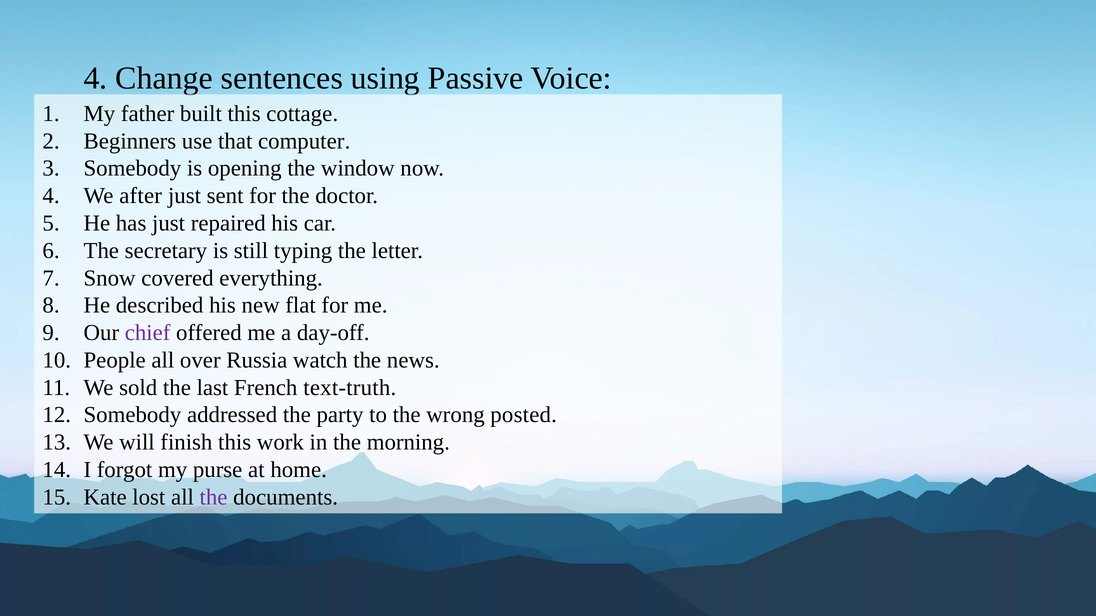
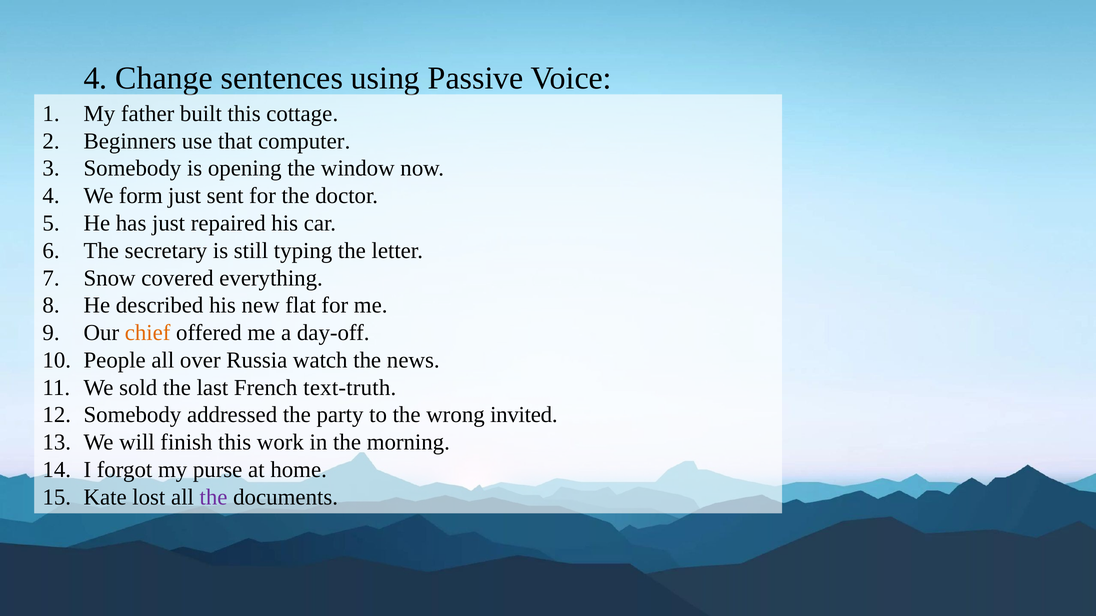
after: after -> form (141, 196)
chief colour: purple -> orange (148, 333)
posted: posted -> invited (524, 415)
